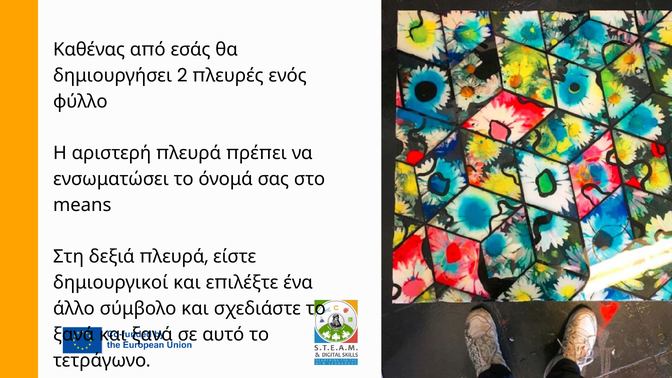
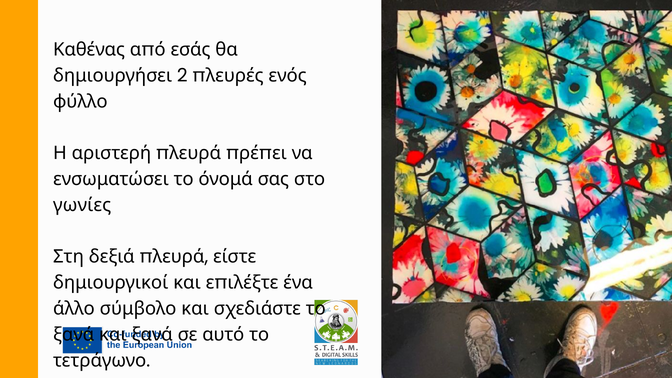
means: means -> γωνίες (82, 205)
